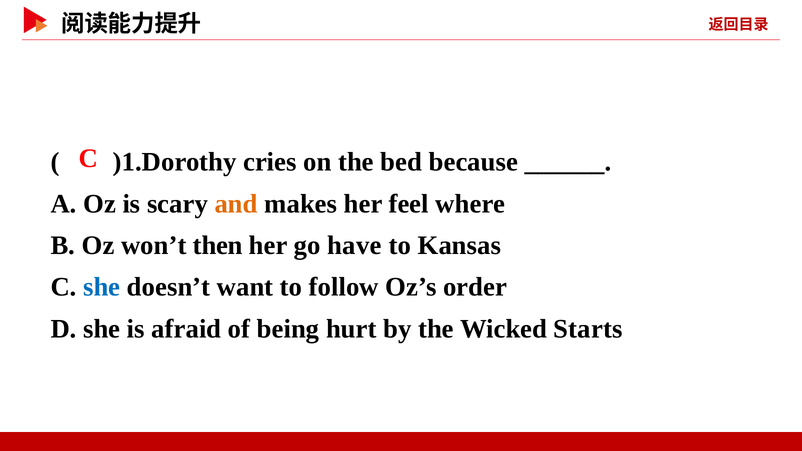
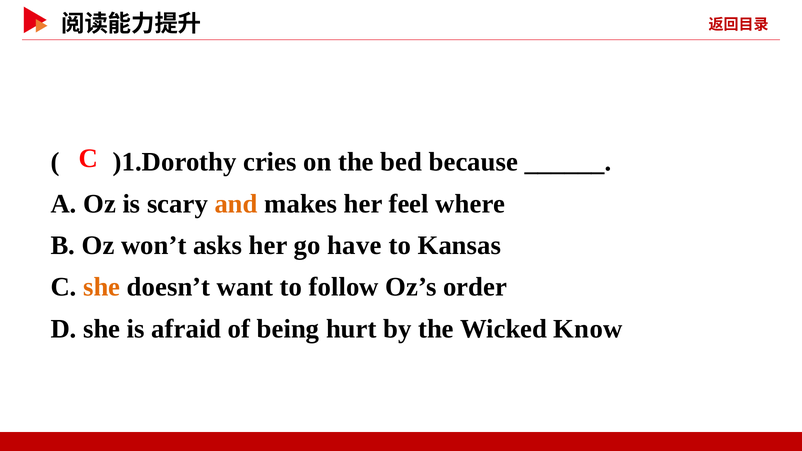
then: then -> asks (218, 245)
she colour: blue -> orange (102, 287)
Starts: Starts -> Know (588, 329)
